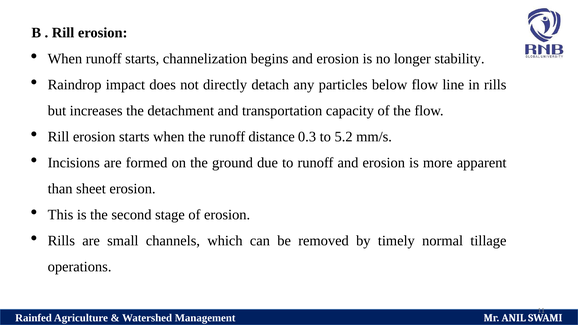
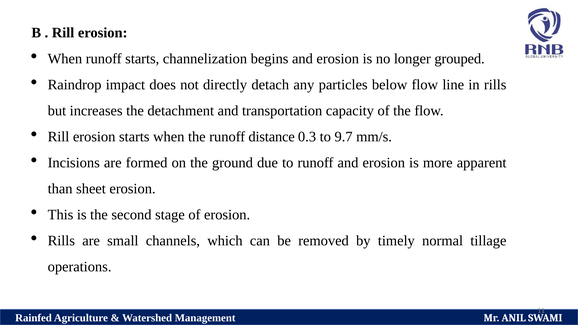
stability: stability -> grouped (460, 59)
5.2: 5.2 -> 9.7 (344, 137)
